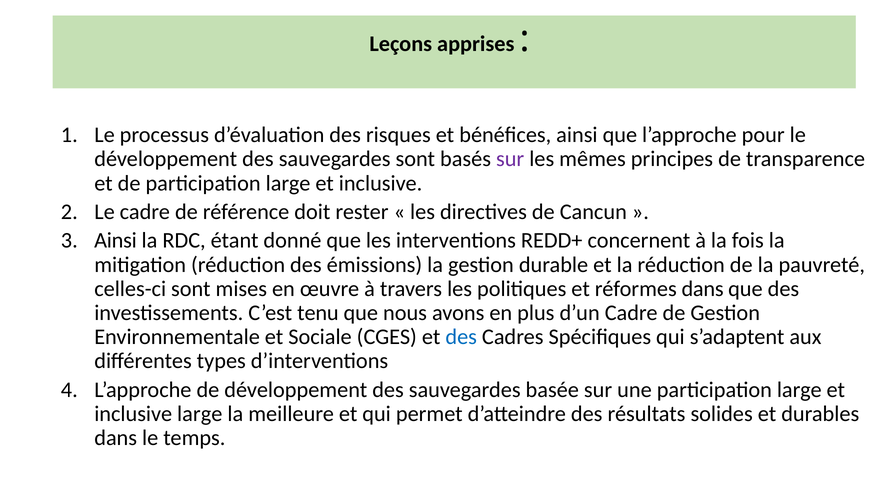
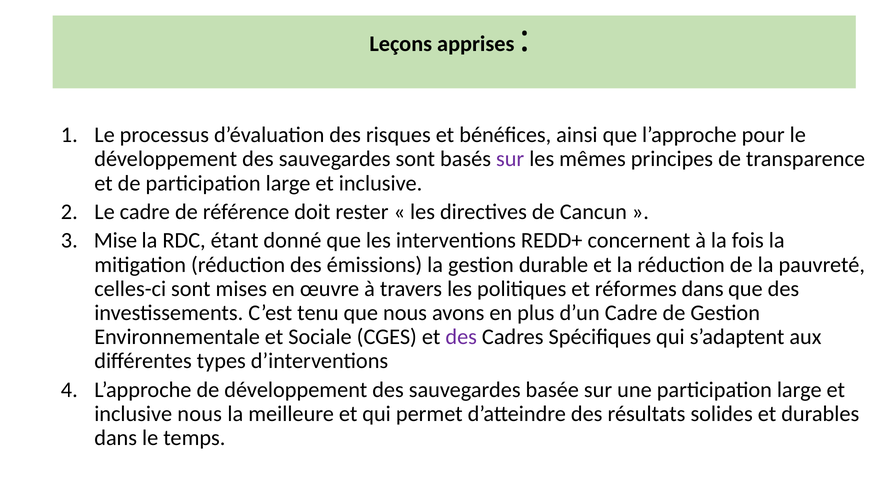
Ainsi: Ainsi -> Mise (116, 241)
des colour: blue -> purple (461, 337)
inclusive large: large -> nous (200, 414)
